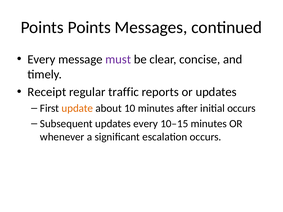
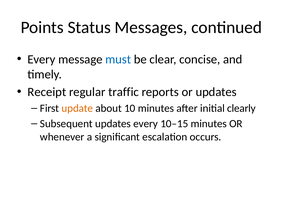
Points Points: Points -> Status (89, 27)
must colour: purple -> blue (118, 59)
initial occurs: occurs -> clearly (241, 108)
